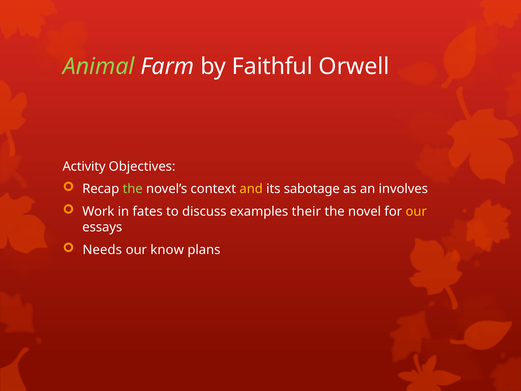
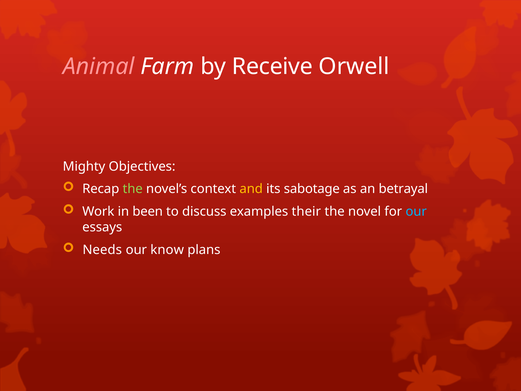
Animal colour: light green -> pink (99, 66)
Faithful: Faithful -> Receive (272, 66)
Activity: Activity -> Mighty (84, 166)
involves: involves -> betrayal (403, 189)
fates: fates -> been (148, 211)
our colour: yellow -> light blue (416, 211)
